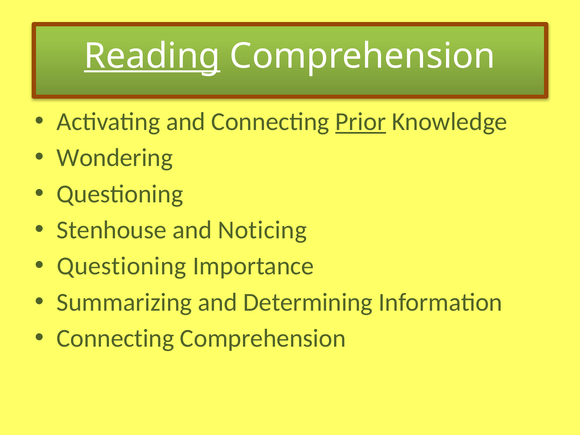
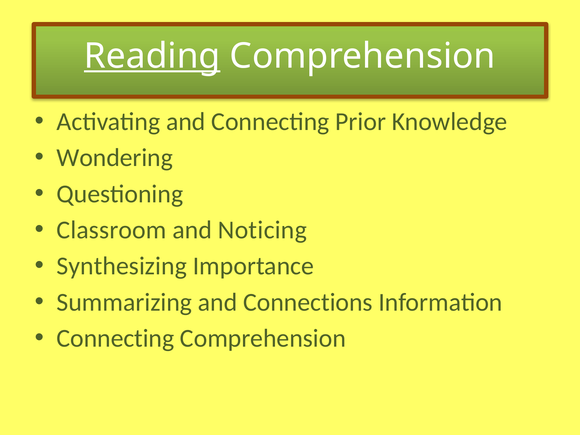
Prior underline: present -> none (361, 122)
Stenhouse: Stenhouse -> Classroom (112, 230)
Questioning: Questioning -> Synthesizing (122, 266)
Determining: Determining -> Connections (308, 302)
